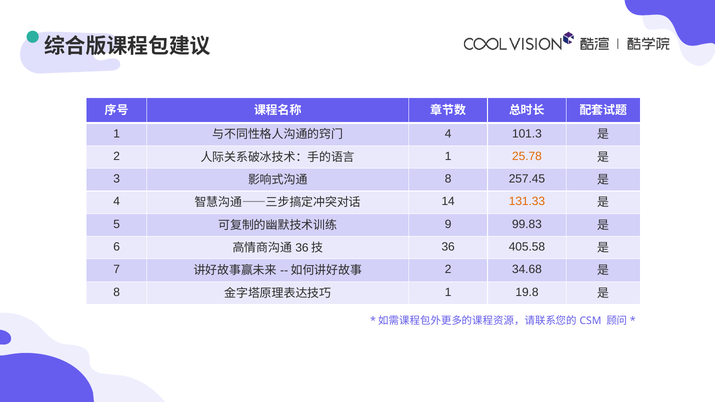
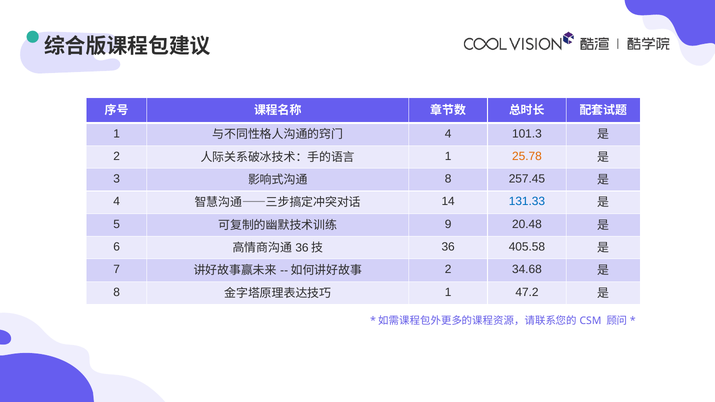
131.33 colour: orange -> blue (527, 202)
99.83: 99.83 -> 20.48 (527, 224)
19.8: 19.8 -> 47.2 (527, 292)
